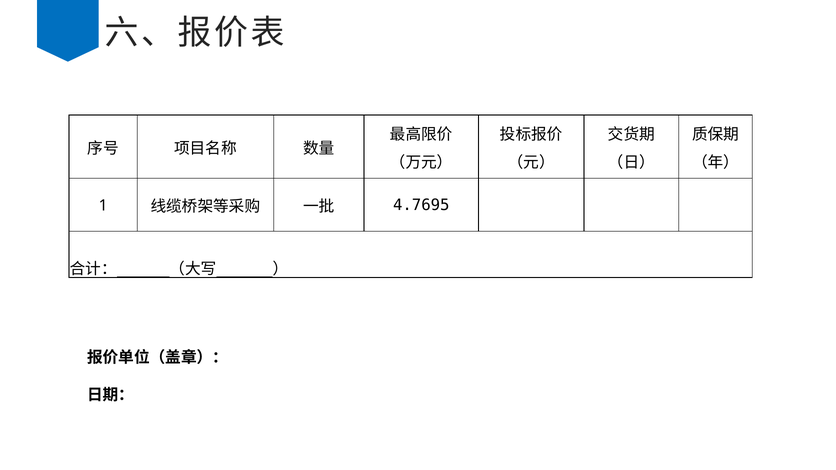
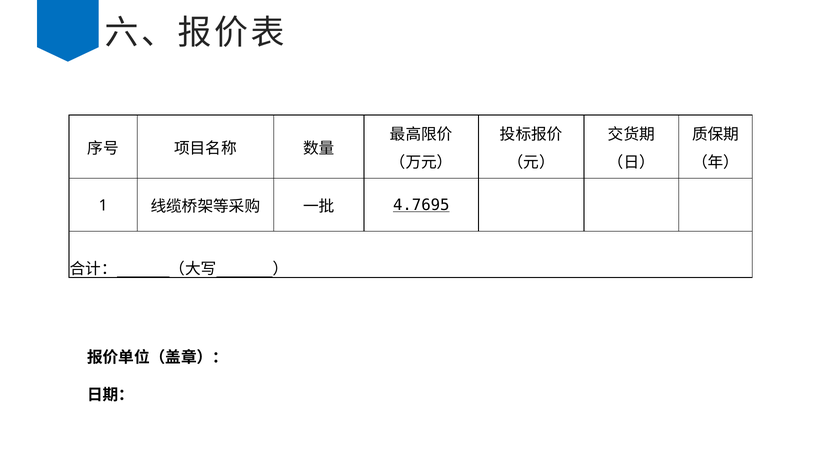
4.7695 underline: none -> present (421, 205)
